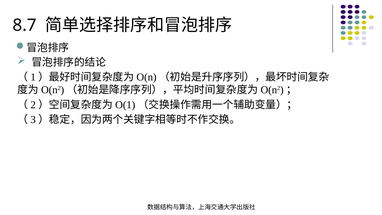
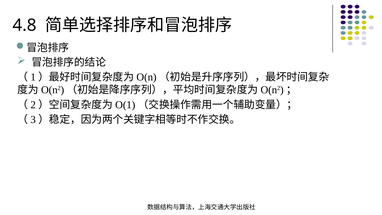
8.7: 8.7 -> 4.8 (25, 25)
